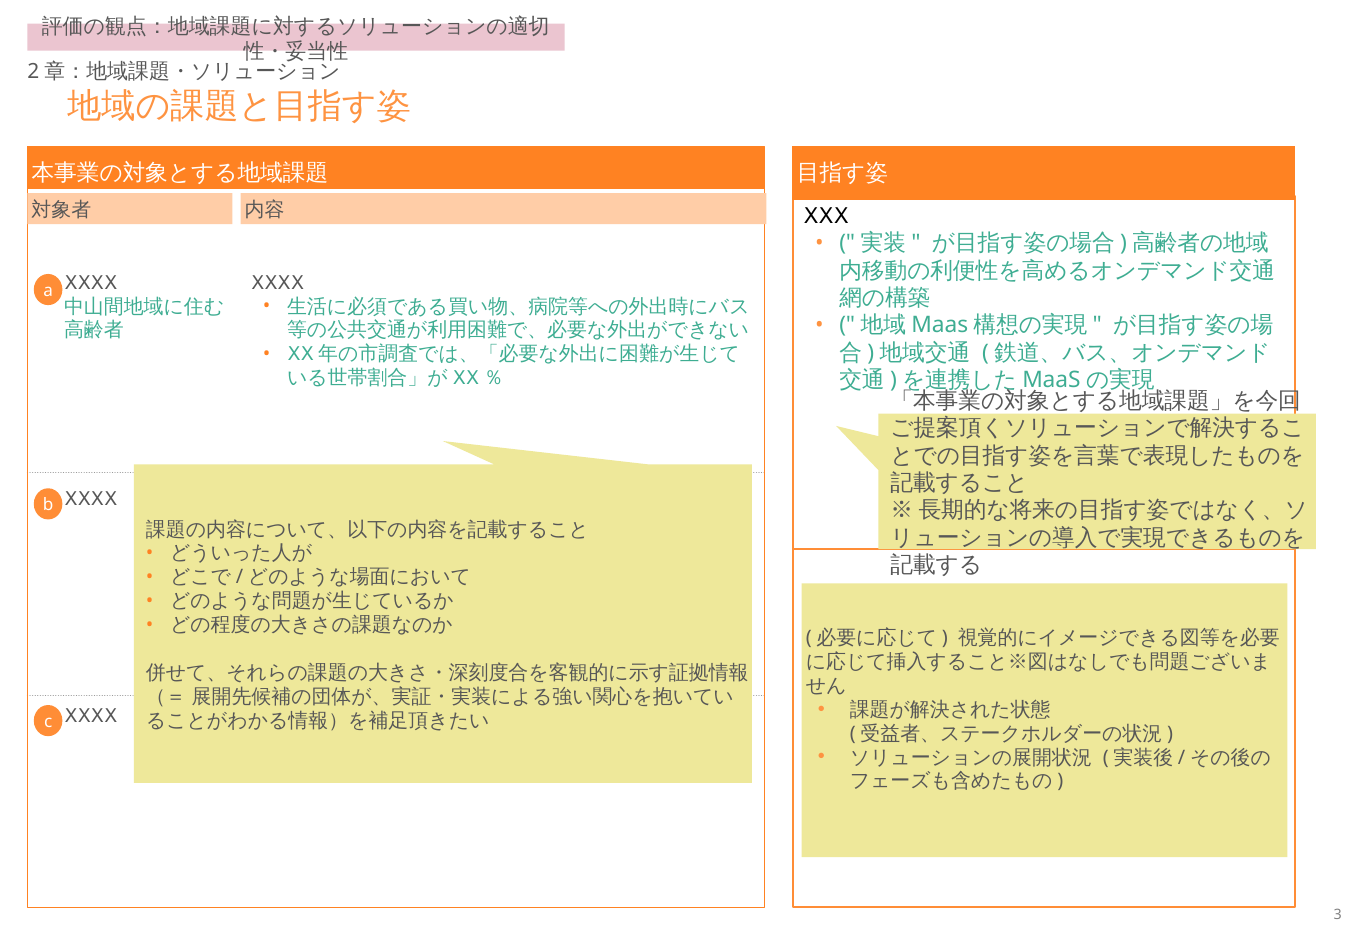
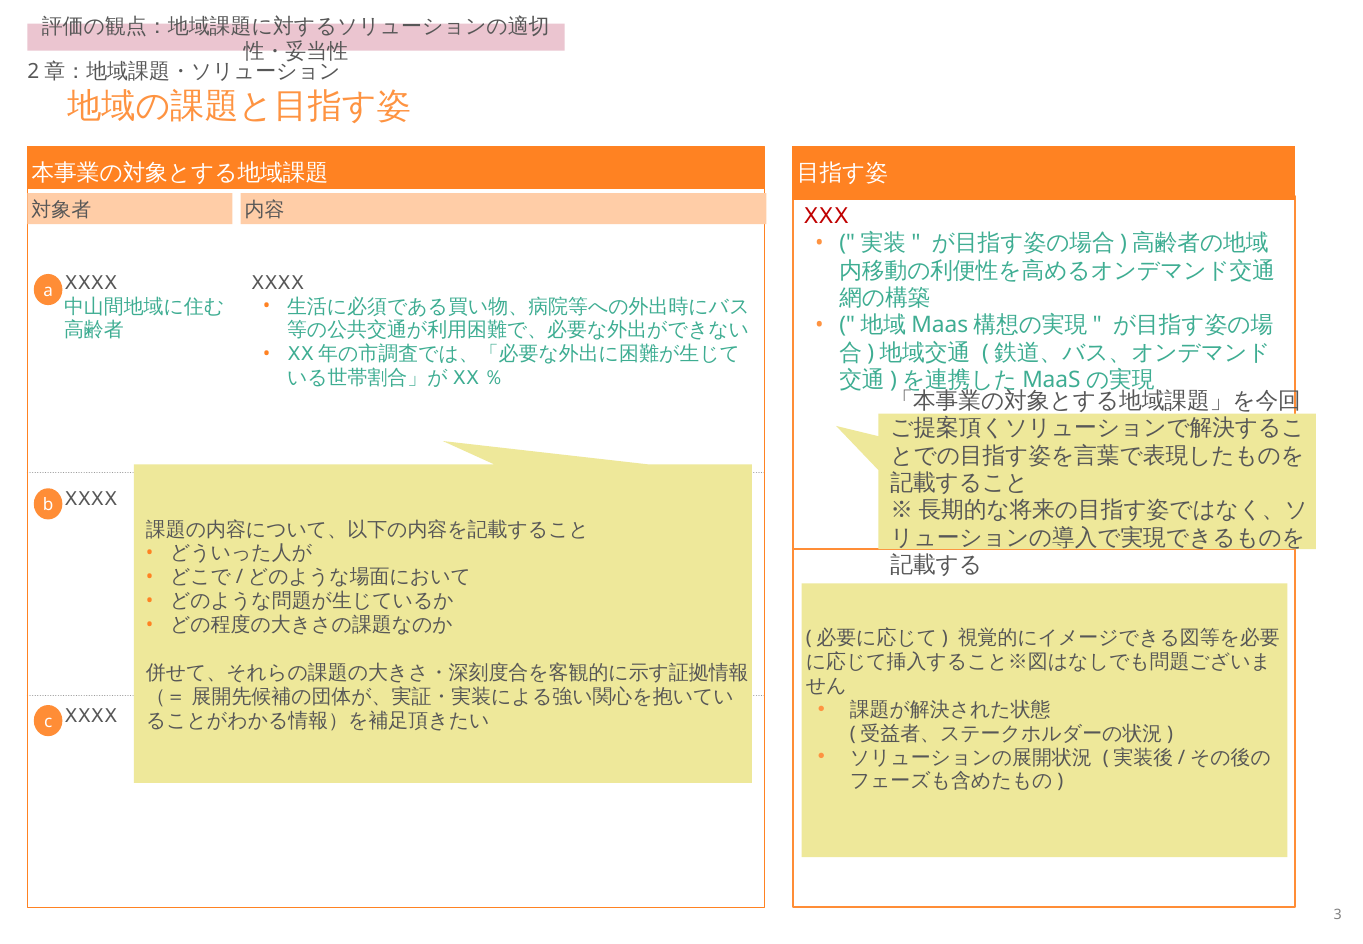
XXX colour: black -> red (826, 216)
